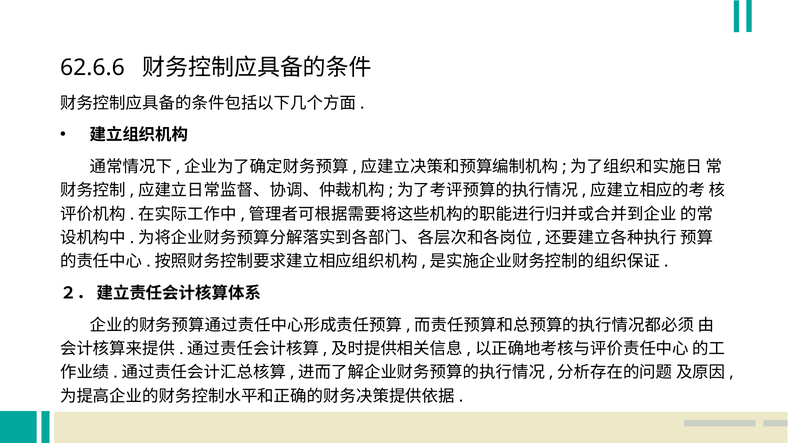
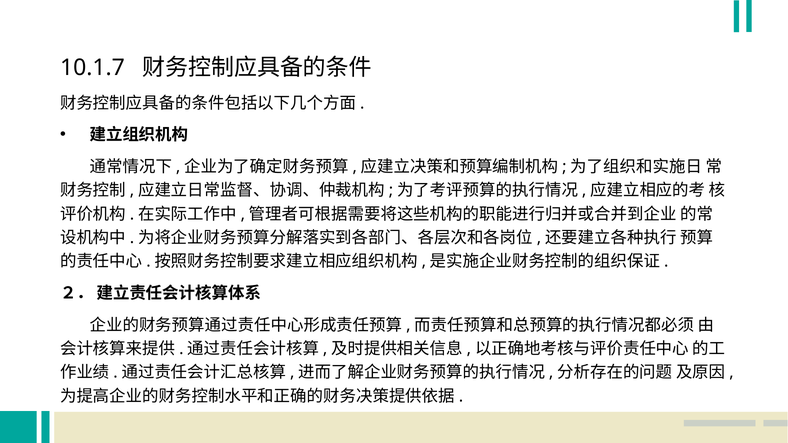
62.6.6: 62.6.6 -> 10.1.7 (92, 68)
